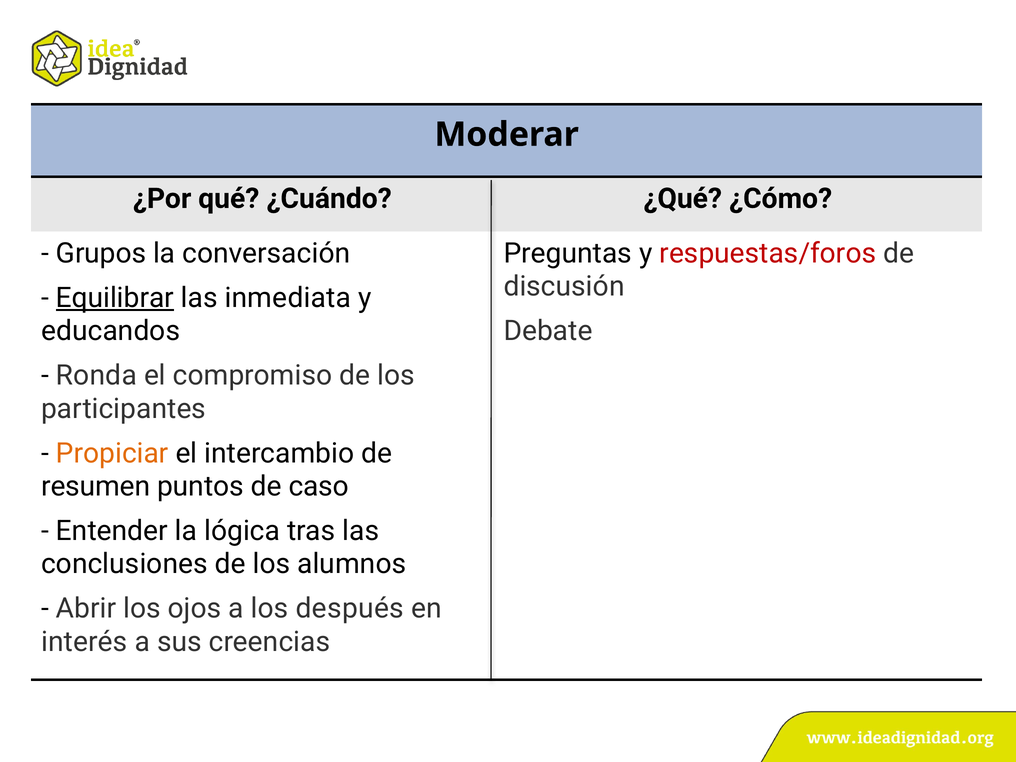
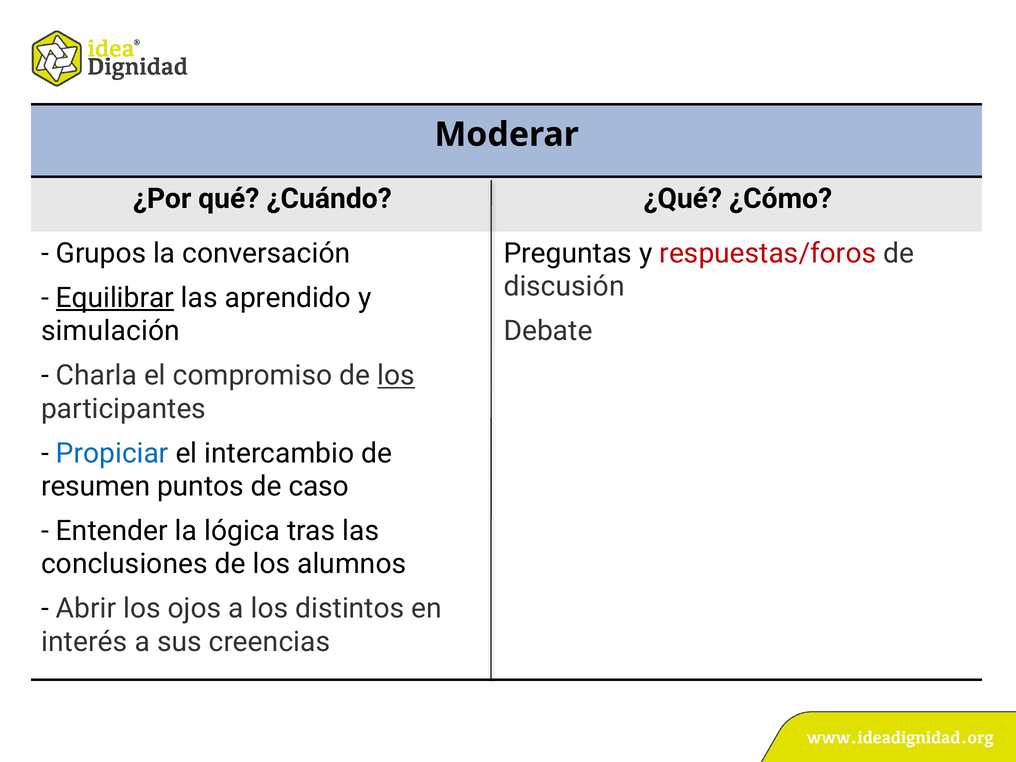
inmediata: inmediata -> aprendido (288, 298)
educandos: educandos -> simulación (111, 331)
Ronda: Ronda -> Charla (96, 376)
los underline: none -> present (396, 376)
Propiciar colour: orange -> blue (112, 453)
después: después -> distintos (350, 609)
